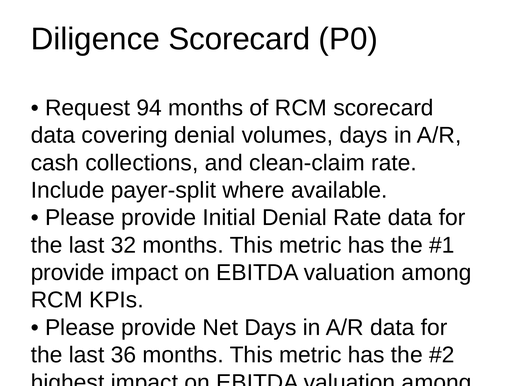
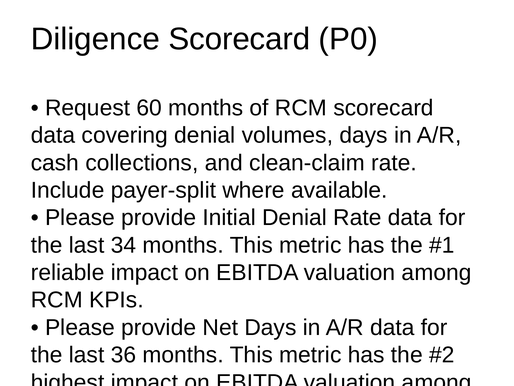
94: 94 -> 60 (149, 108)
32: 32 -> 34 (123, 245)
provide: provide -> reliable (68, 272)
